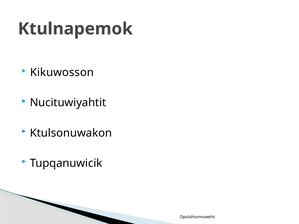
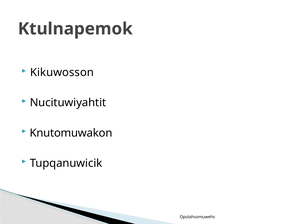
Ktulsonuwakon: Ktulsonuwakon -> Knutomuwakon (71, 133)
